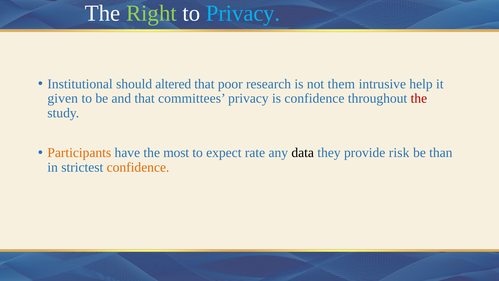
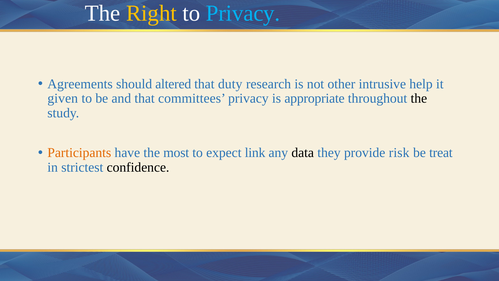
Right colour: light green -> yellow (151, 13)
Institutional: Institutional -> Agreements (80, 84)
poor: poor -> duty (230, 84)
them: them -> other (341, 84)
is confidence: confidence -> appropriate (315, 98)
the colour: red -> black (419, 98)
rate: rate -> link (255, 153)
than: than -> treat (441, 153)
confidence colour: orange -> black (138, 167)
